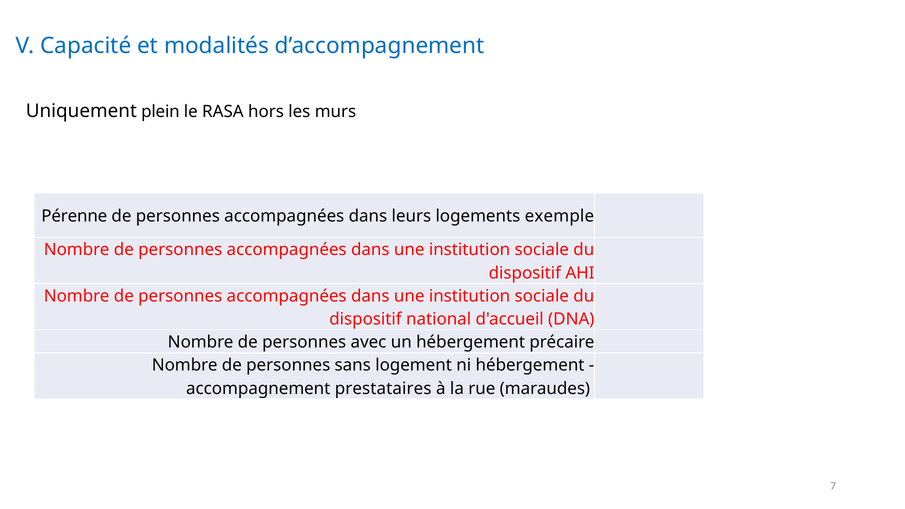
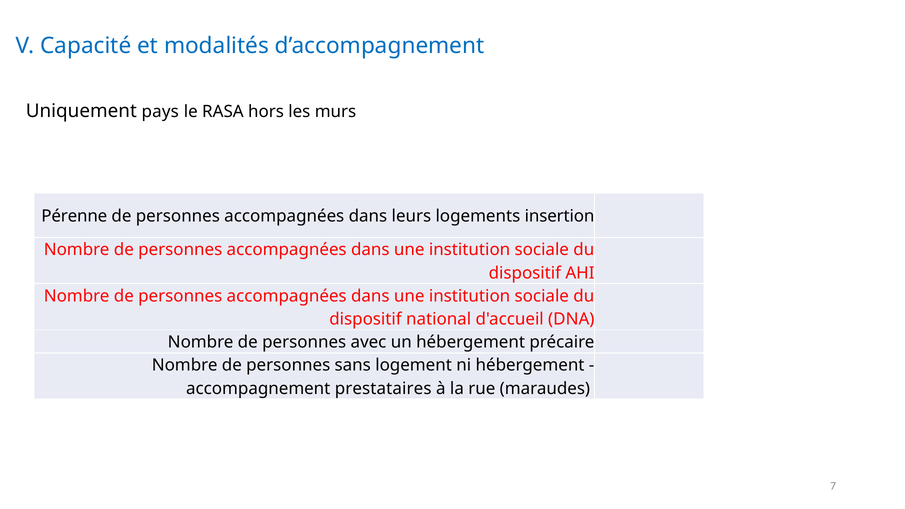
plein: plein -> pays (160, 112)
exemple: exemple -> insertion (560, 216)
